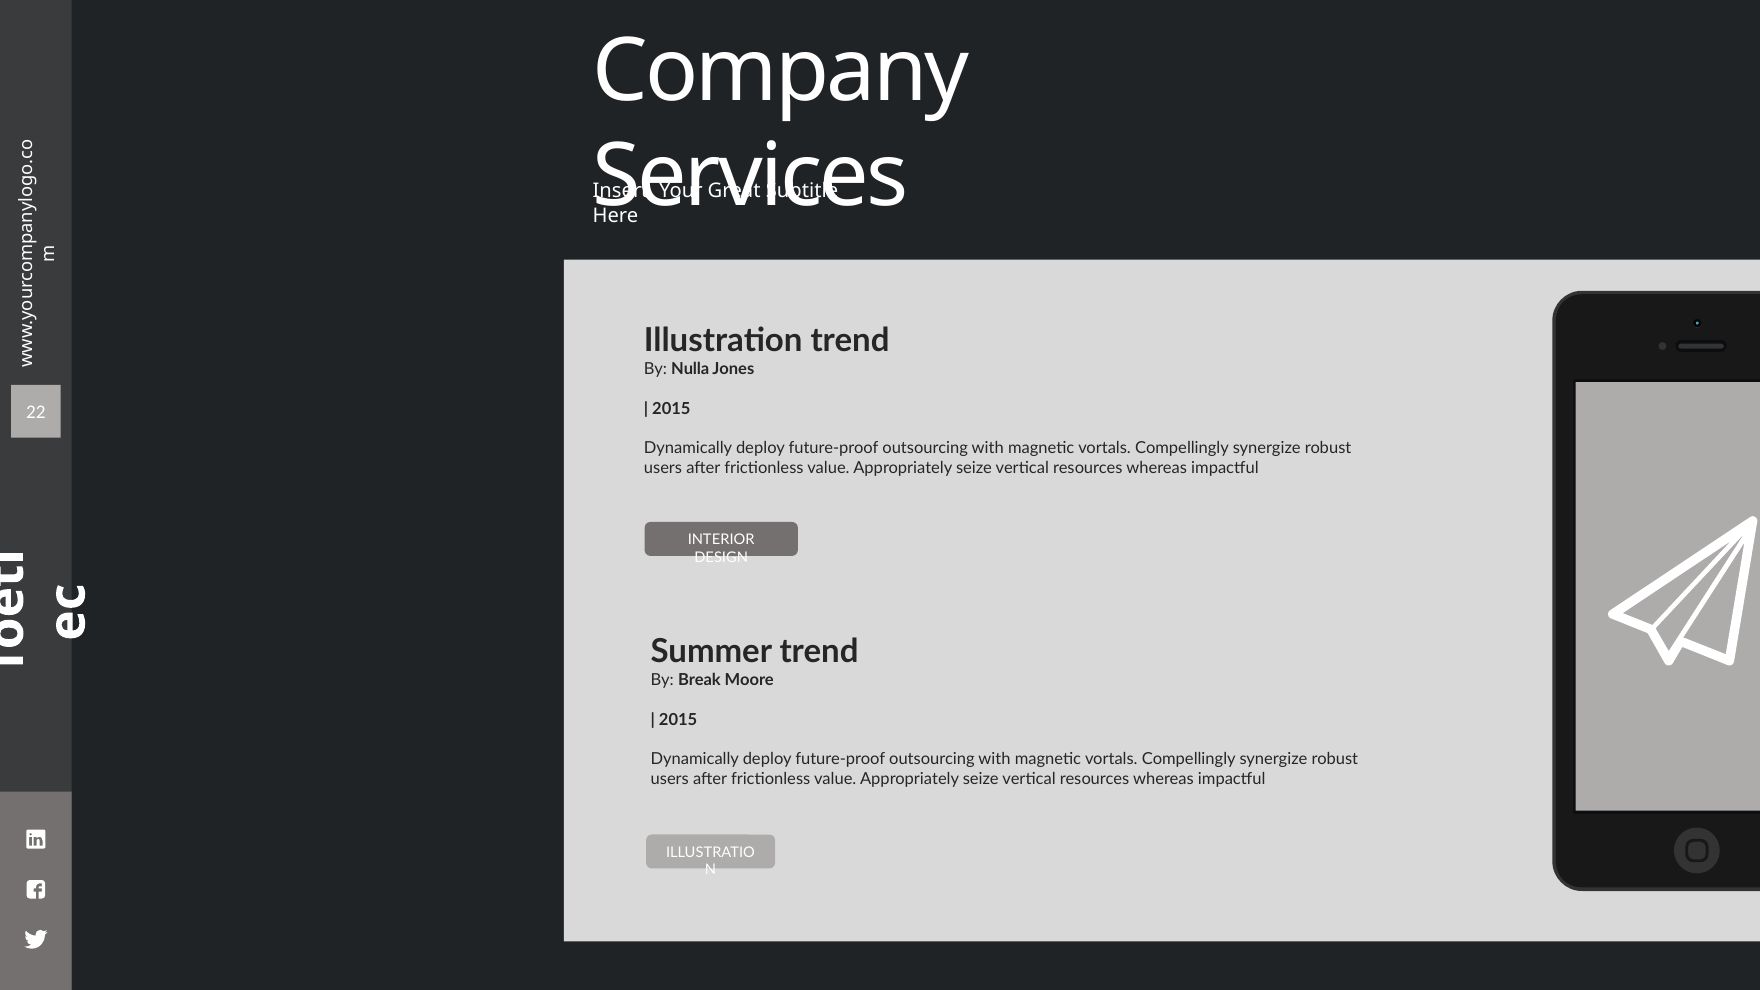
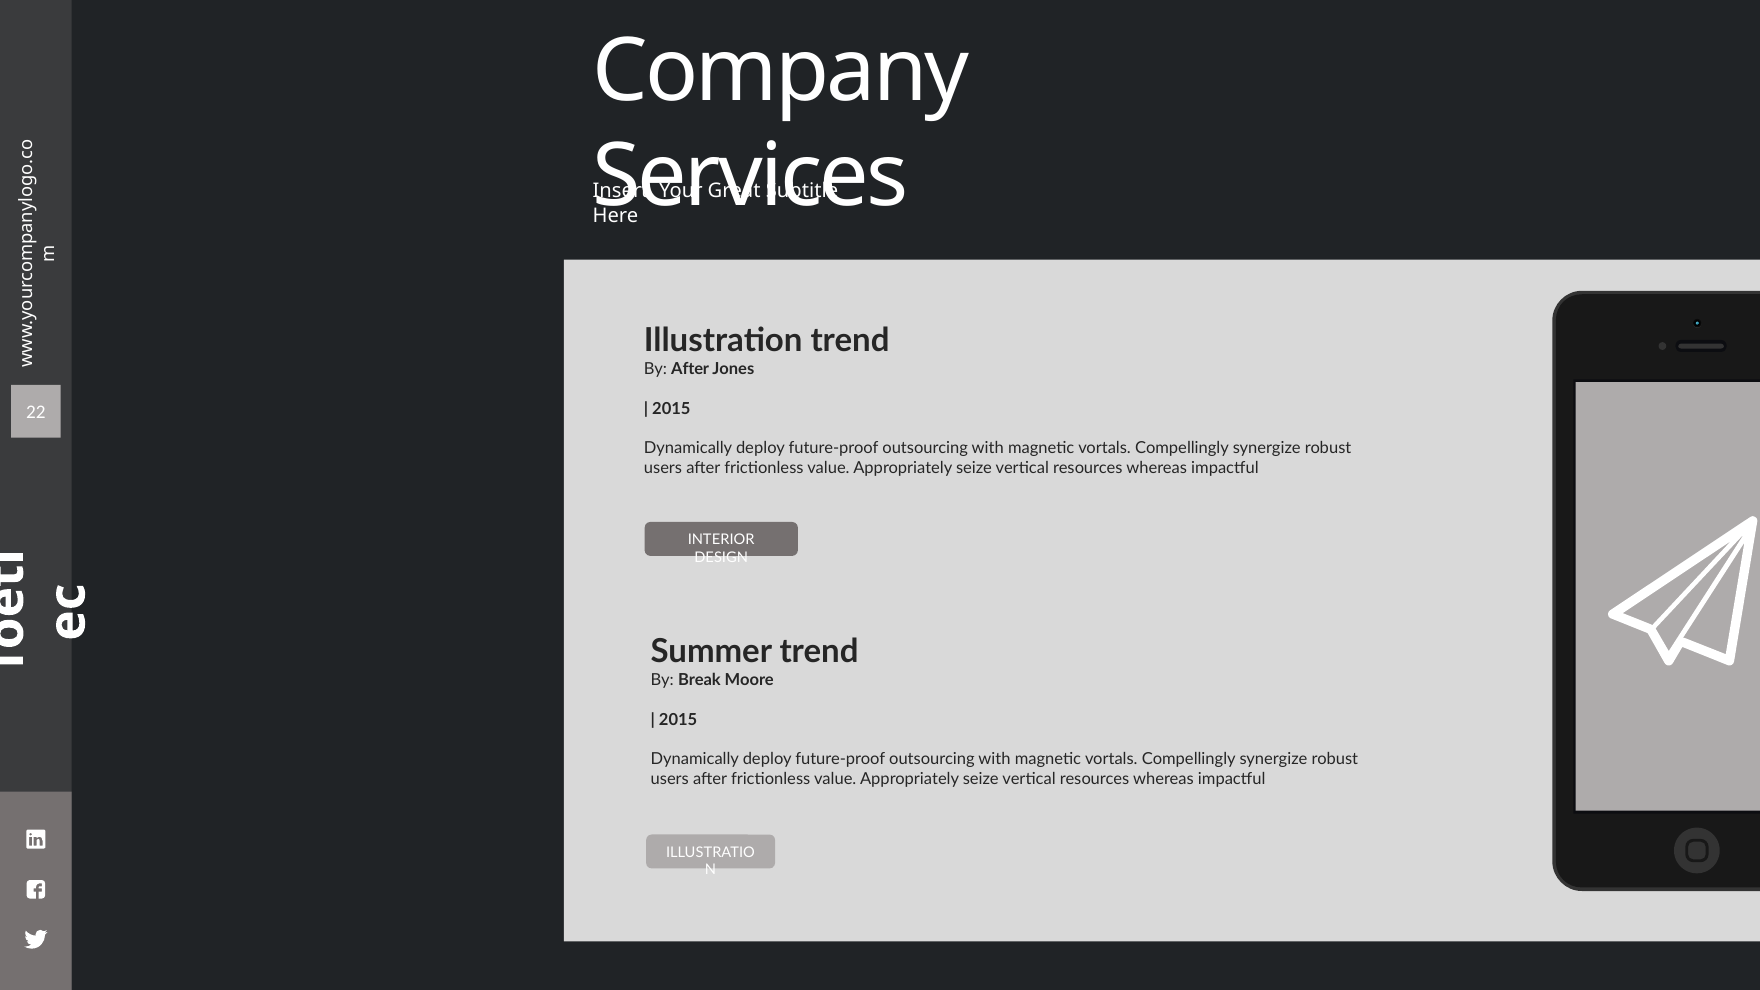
By Nulla: Nulla -> After (690, 369)
